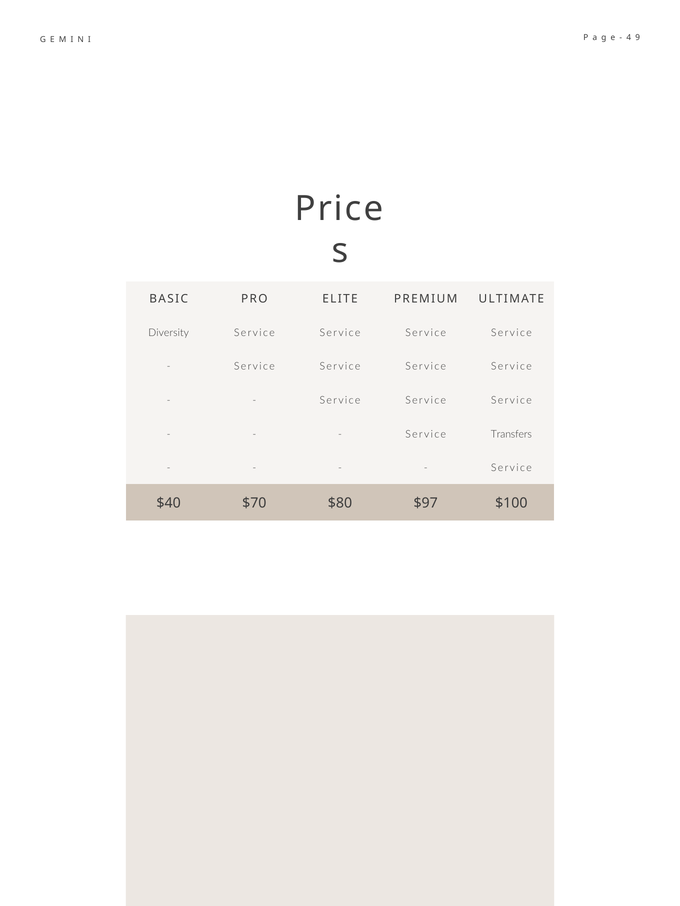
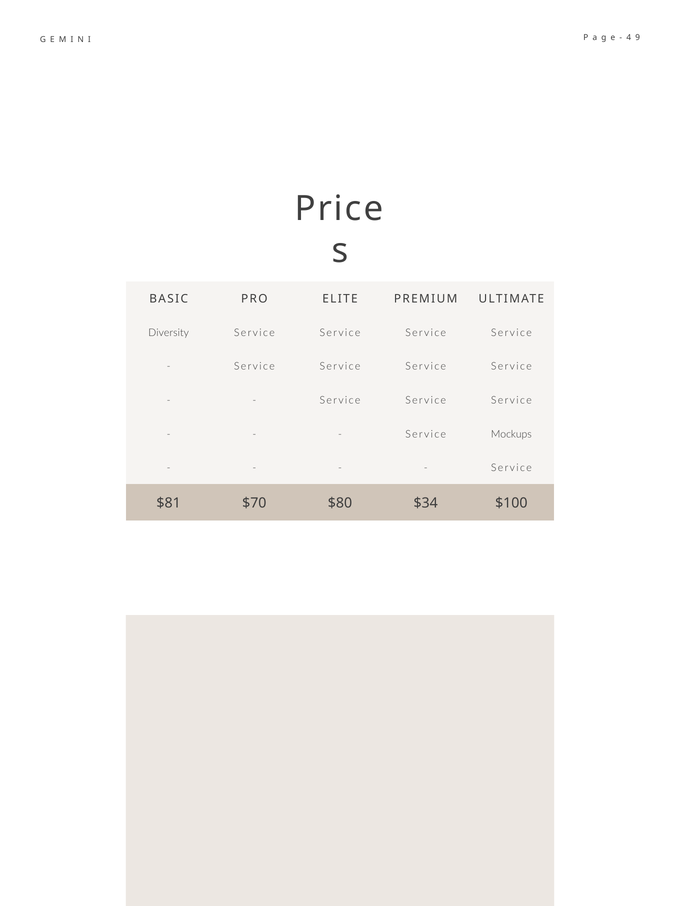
Transfers: Transfers -> Mockups (511, 434)
$40: $40 -> $81 (169, 503)
$97: $97 -> $34 (426, 503)
